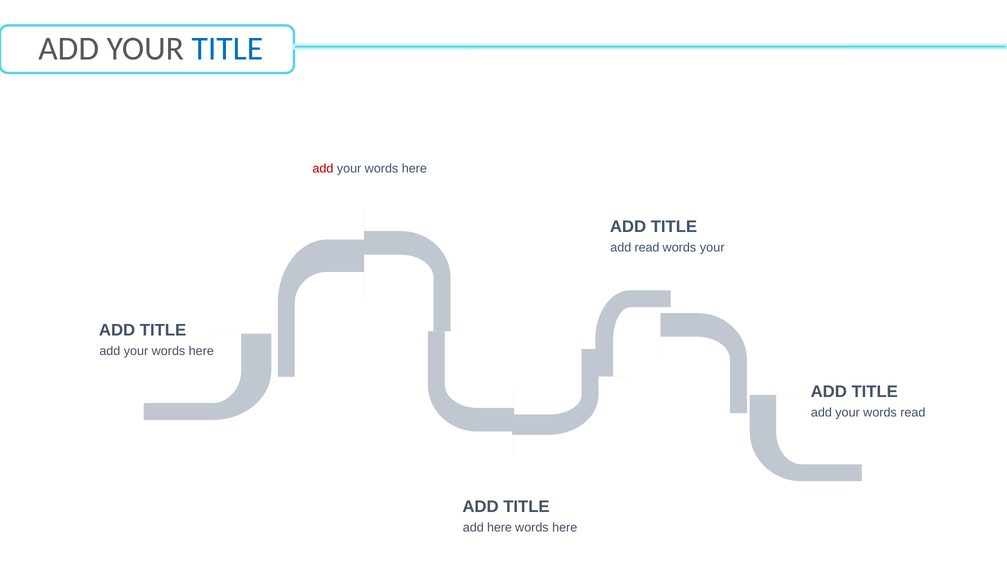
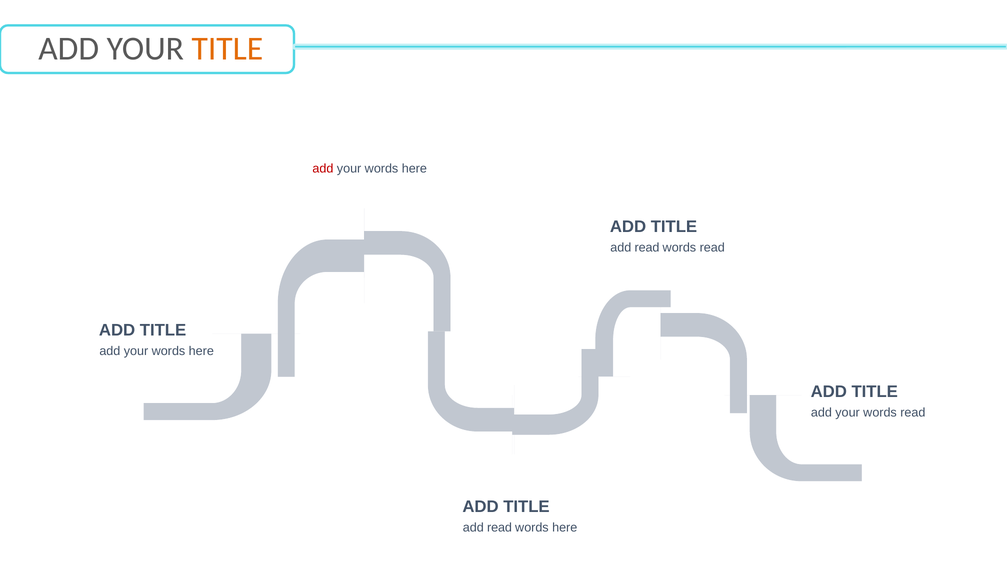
TITLE colour: blue -> orange (227, 49)
your: your -> read (712, 248)
here: here -> read (499, 528)
